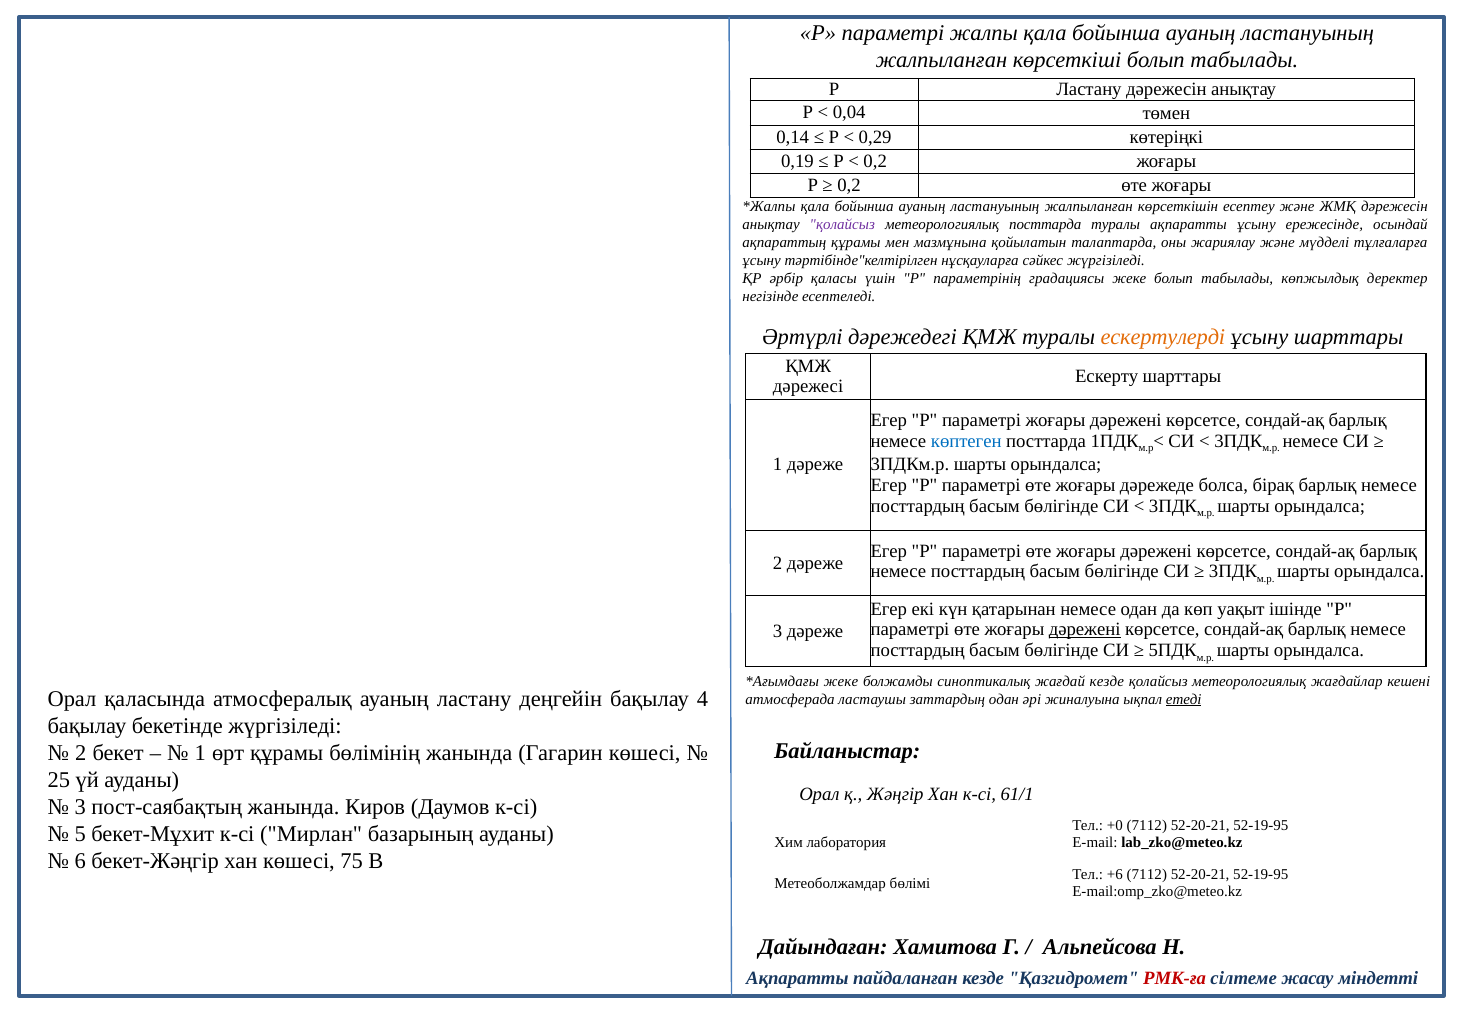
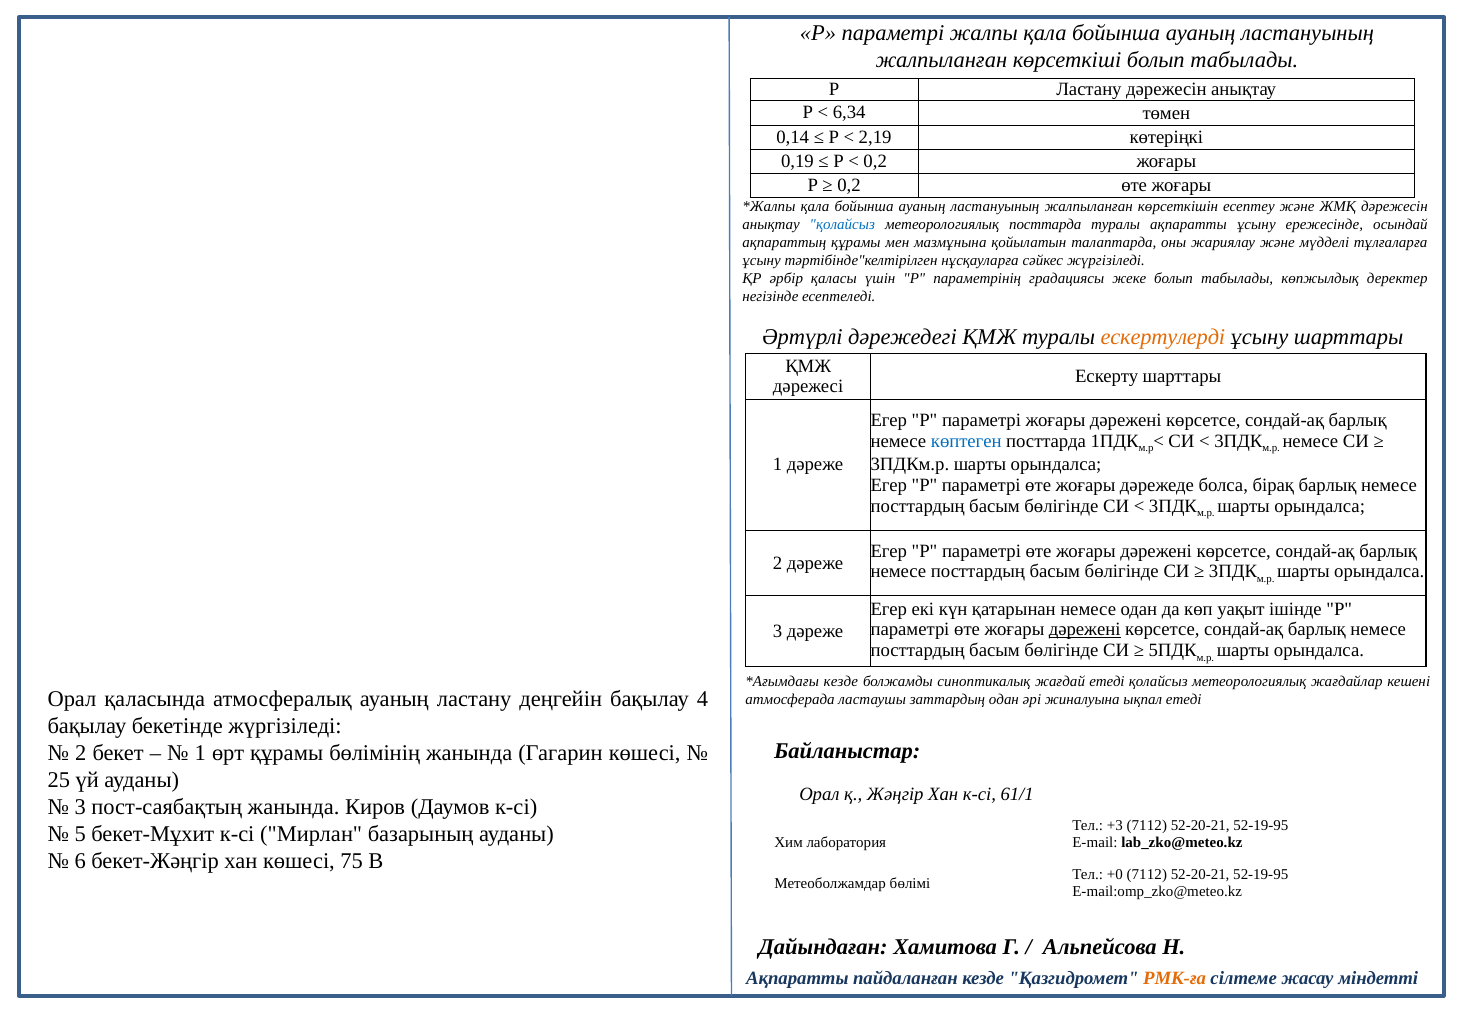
0,04: 0,04 -> 6,34 (849, 113)
0,29: 0,29 -> 2,19 (875, 137)
қолайсыз colour: purple -> blue (842, 225)
жеке: жеке -> кезде (841, 681)
жағдай кезде: кезде -> етеді (1107, 681)
етеді underline: present -> none (1184, 699)
+0: +0 -> +3 (1115, 825)
+6: +6 -> +0 (1115, 875)
РМК-ға colour: red -> orange (1175, 978)
